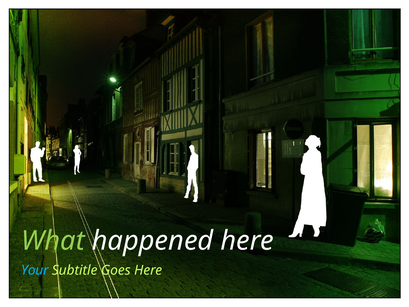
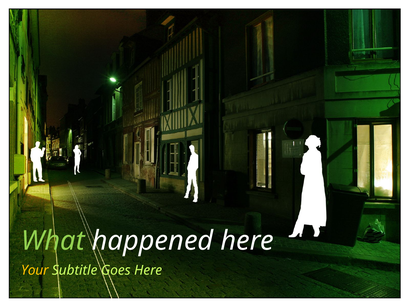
Your colour: light blue -> yellow (35, 270)
